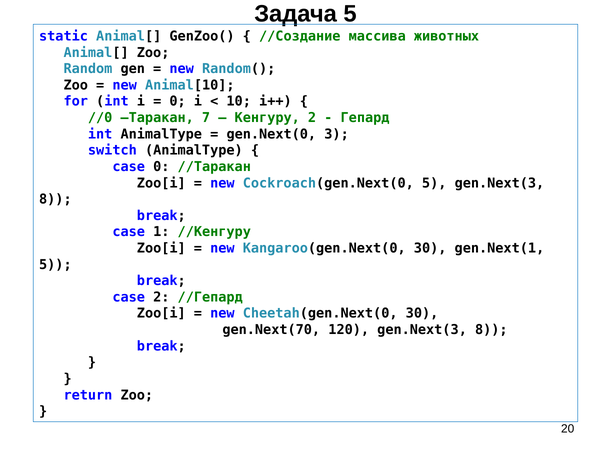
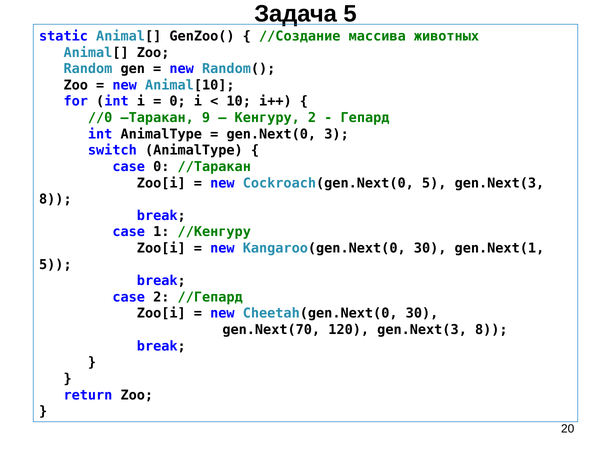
7: 7 -> 9 (206, 118)
